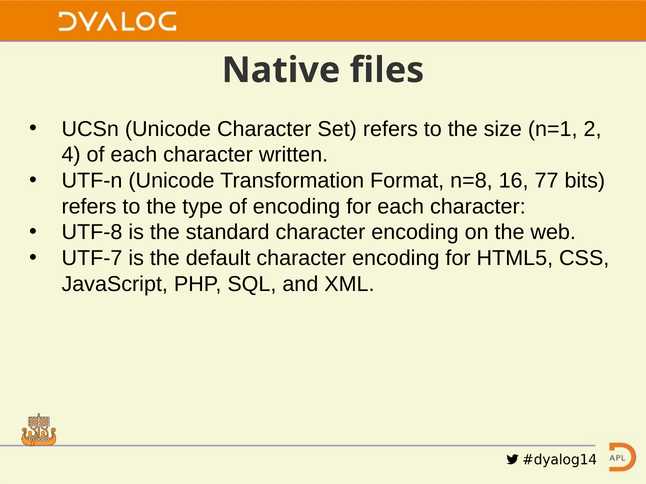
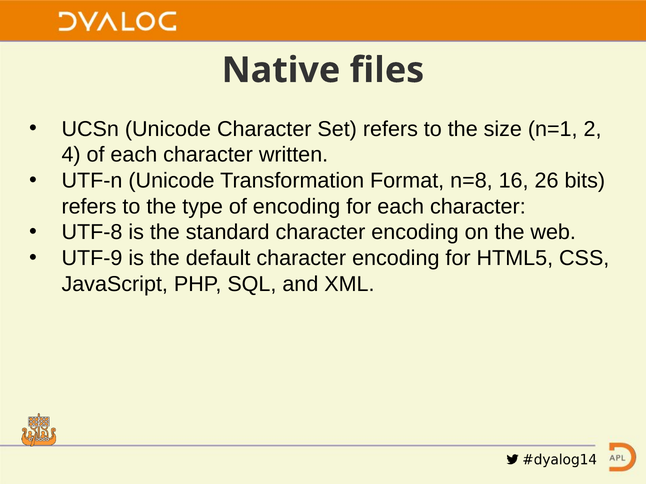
77: 77 -> 26 (547, 181)
UTF-7: UTF-7 -> UTF-9 (92, 258)
